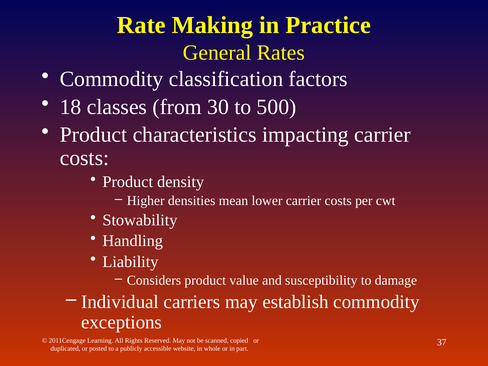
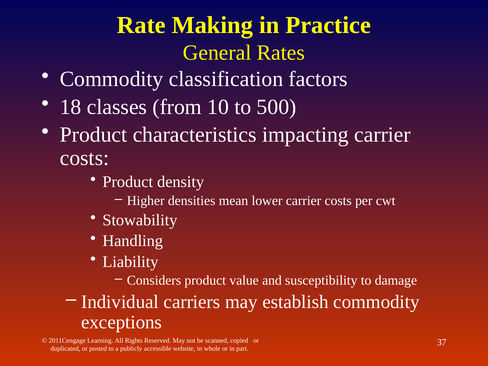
30: 30 -> 10 (218, 107)
